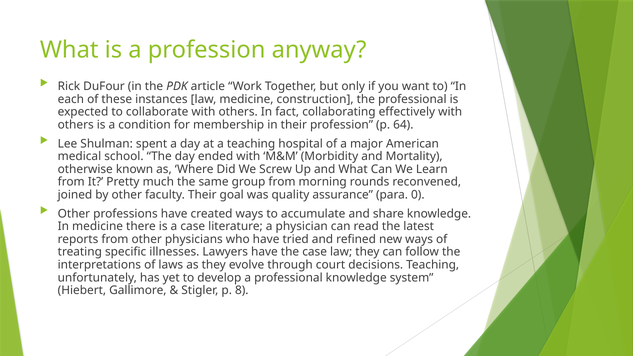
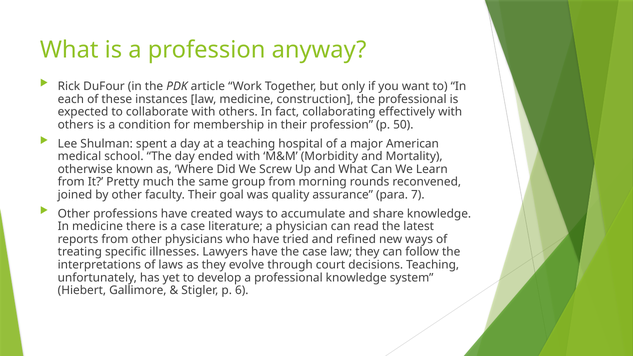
64: 64 -> 50 (403, 125)
0: 0 -> 7 (418, 195)
8: 8 -> 6 (242, 291)
